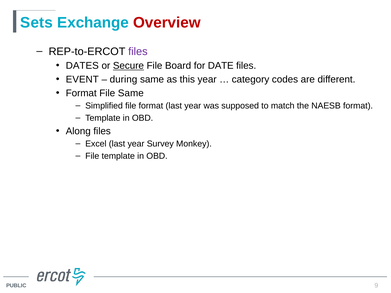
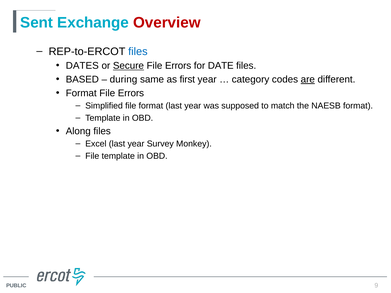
Sets: Sets -> Sent (37, 23)
files colour: purple -> blue (138, 52)
Board: Board -> Errors (178, 66)
EVENT: EVENT -> BASED (82, 80)
this: this -> first (187, 80)
are underline: none -> present (308, 80)
Same: Same -> Errors (131, 93)
